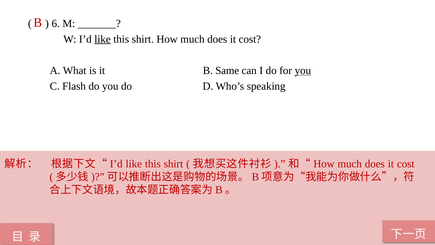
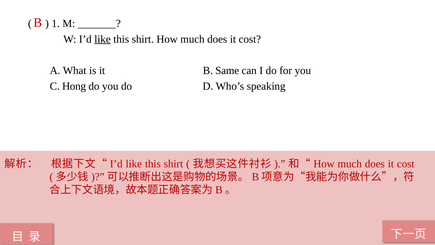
6: 6 -> 1 (56, 23)
you underline: present -> none (303, 70)
Flash: Flash -> Hong (74, 86)
